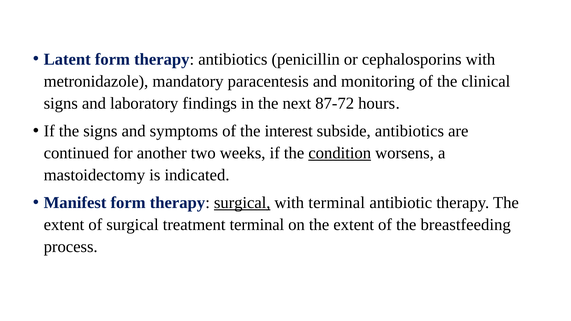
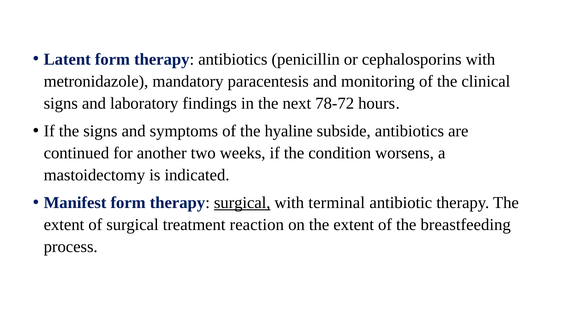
87-72: 87-72 -> 78-72 (335, 103)
interest: interest -> hyaline (289, 131)
condition underline: present -> none (340, 153)
treatment terminal: terminal -> reaction (257, 225)
